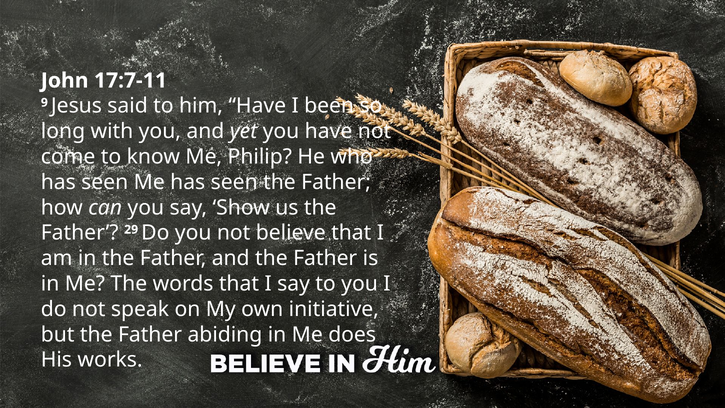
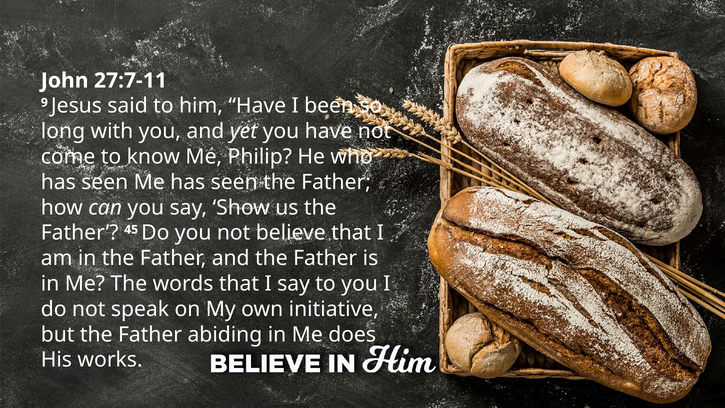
17:7-11: 17:7-11 -> 27:7-11 (130, 81)
29: 29 -> 45 (131, 229)
